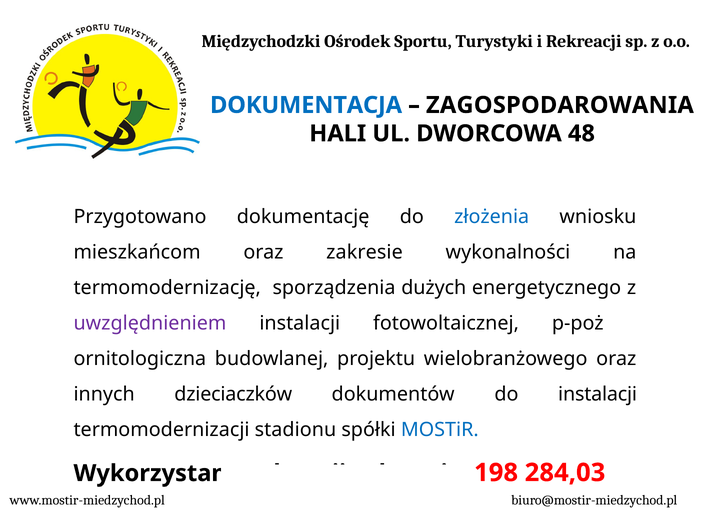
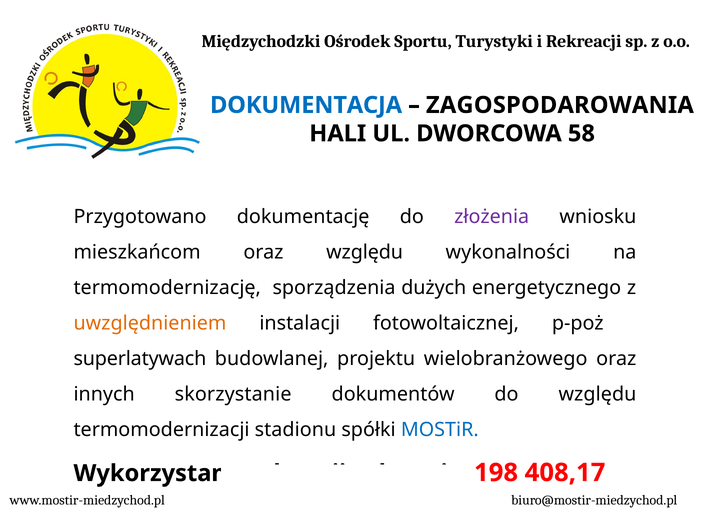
48: 48 -> 58 (581, 134)
złożenia colour: blue -> purple (492, 217)
oraz zakresie: zakresie -> względu (365, 253)
uwzględnieniem colour: purple -> orange (150, 324)
ornitologiczna: ornitologiczna -> superlatywach (140, 359)
dzieciaczków: dzieciaczków -> skorzystanie (233, 395)
do instalacji: instalacji -> względu (597, 395)
284,03: 284,03 -> 408,17 (565, 473)
